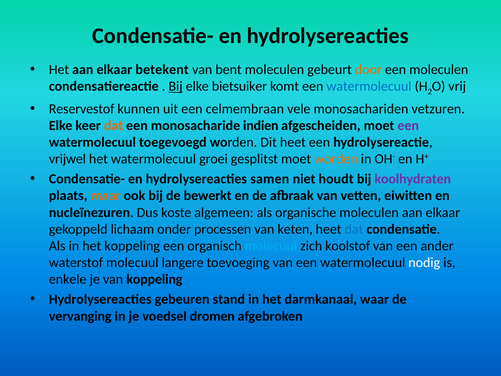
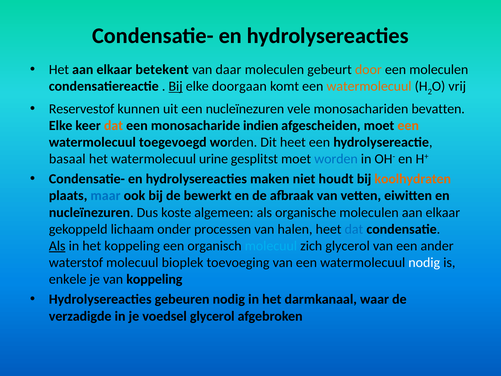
bent: bent -> daar (228, 70)
bietsuiker: bietsuiker -> doorgaan (239, 86)
watermolecuul colour: blue -> orange (369, 86)
een celmembraan: celmembraan -> nucleïnezuren (245, 109)
vetzuren: vetzuren -> bevatten (438, 109)
een colour: purple -> orange (408, 125)
vrijwel: vrijwel -> basaal (67, 159)
groei: groei -> urine (213, 159)
worden colour: orange -> blue (336, 159)
samen: samen -> maken (270, 179)
koolhydraten colour: purple -> orange (413, 179)
maar colour: orange -> blue (106, 196)
keten: keten -> halen (295, 229)
Als underline: none -> present (57, 246)
zich koolstof: koolstof -> glycerol (348, 246)
langere: langere -> bioplek (183, 262)
gebeuren stand: stand -> nodig (229, 299)
vervanging: vervanging -> verzadigde (80, 316)
voedsel dromen: dromen -> glycerol (212, 316)
